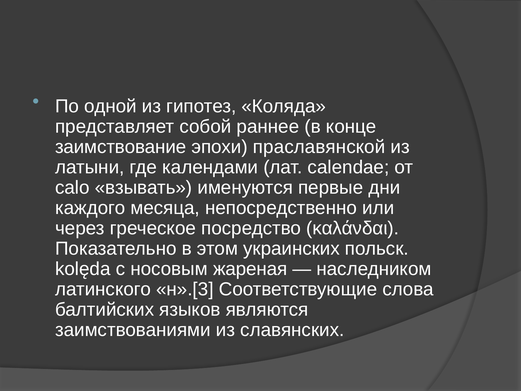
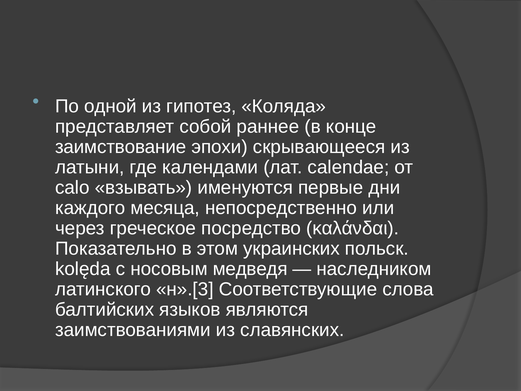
праславянской: праславянской -> скрывающееся (319, 147)
жареная: жареная -> медведя (250, 269)
